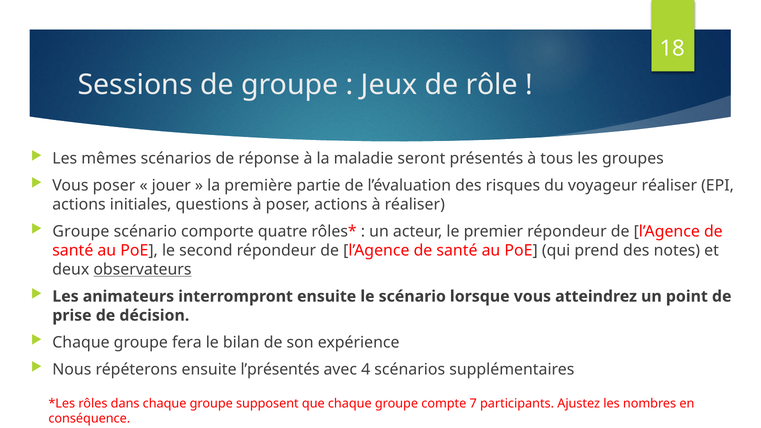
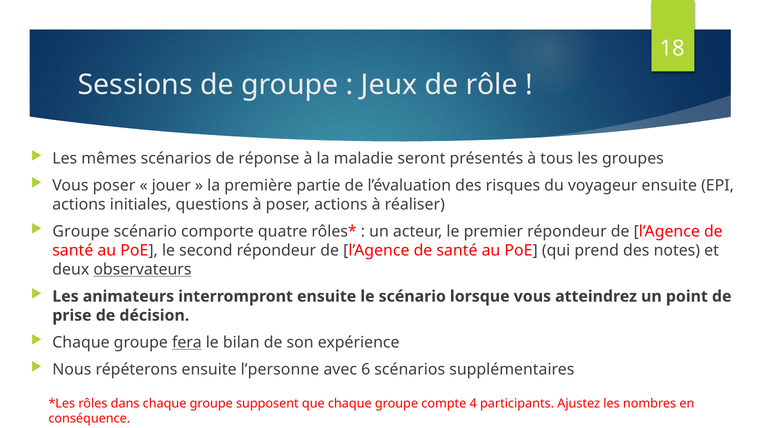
voyageur réaliser: réaliser -> ensuite (669, 185)
fera underline: none -> present (187, 342)
l’présentés: l’présentés -> l’personne (280, 369)
4: 4 -> 6 (366, 369)
7: 7 -> 4 (473, 404)
